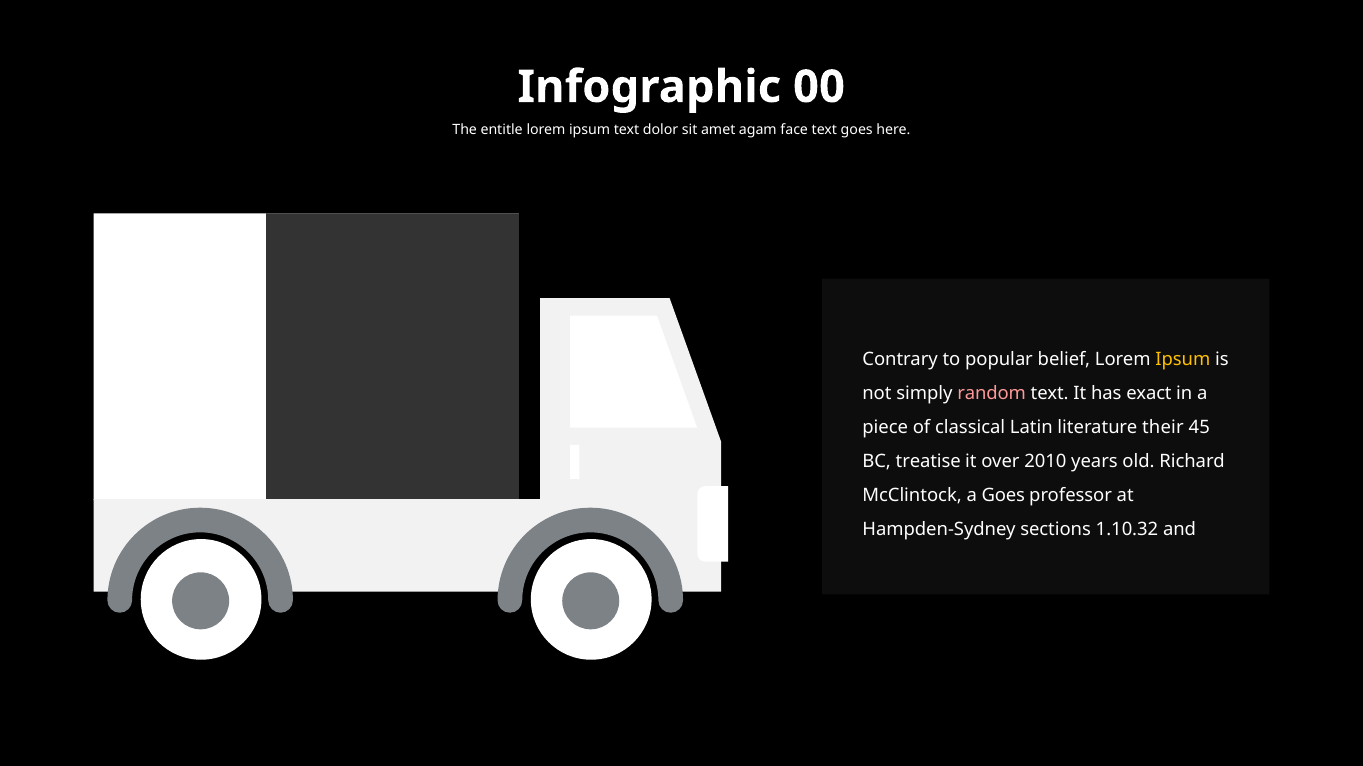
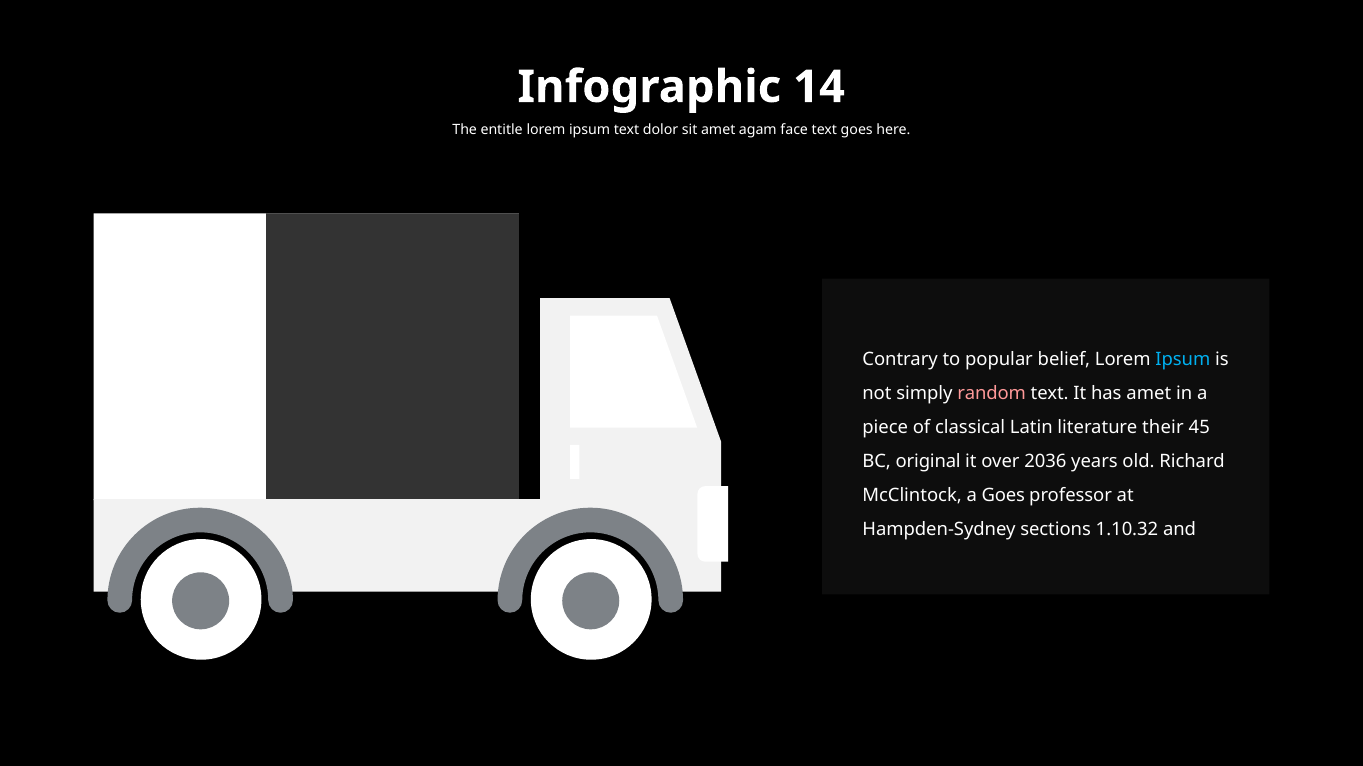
00: 00 -> 14 (819, 87)
Ipsum colour: yellow -> light blue (1183, 360)
has exact: exact -> amet (1149, 394)
treatise: treatise -> original (928, 462)
2010: 2010 -> 2036 (1045, 462)
